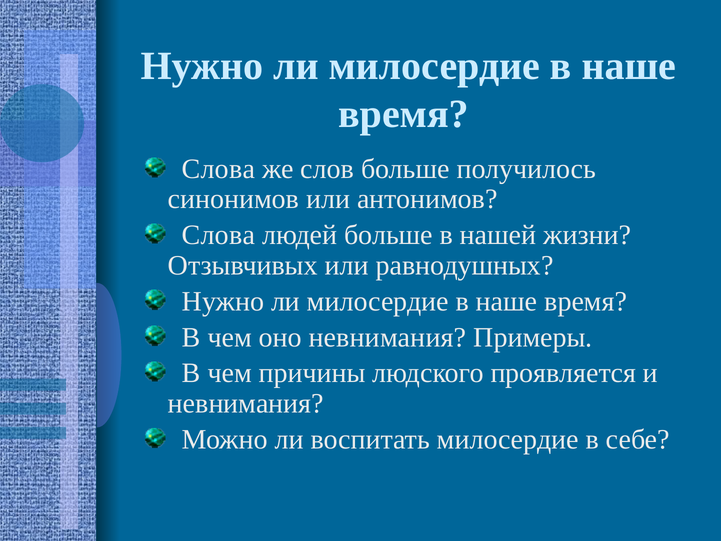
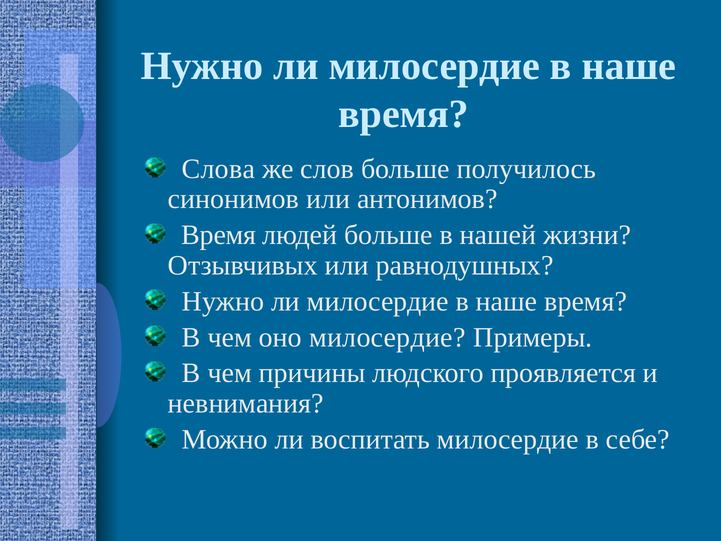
Слова: Слова -> Время (219, 235)
оно невнимания: невнимания -> милосердие (387, 337)
